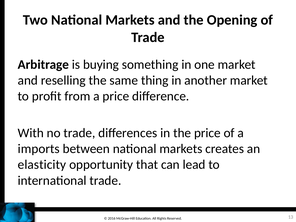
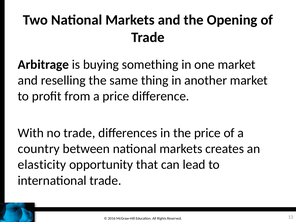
imports: imports -> country (39, 149)
